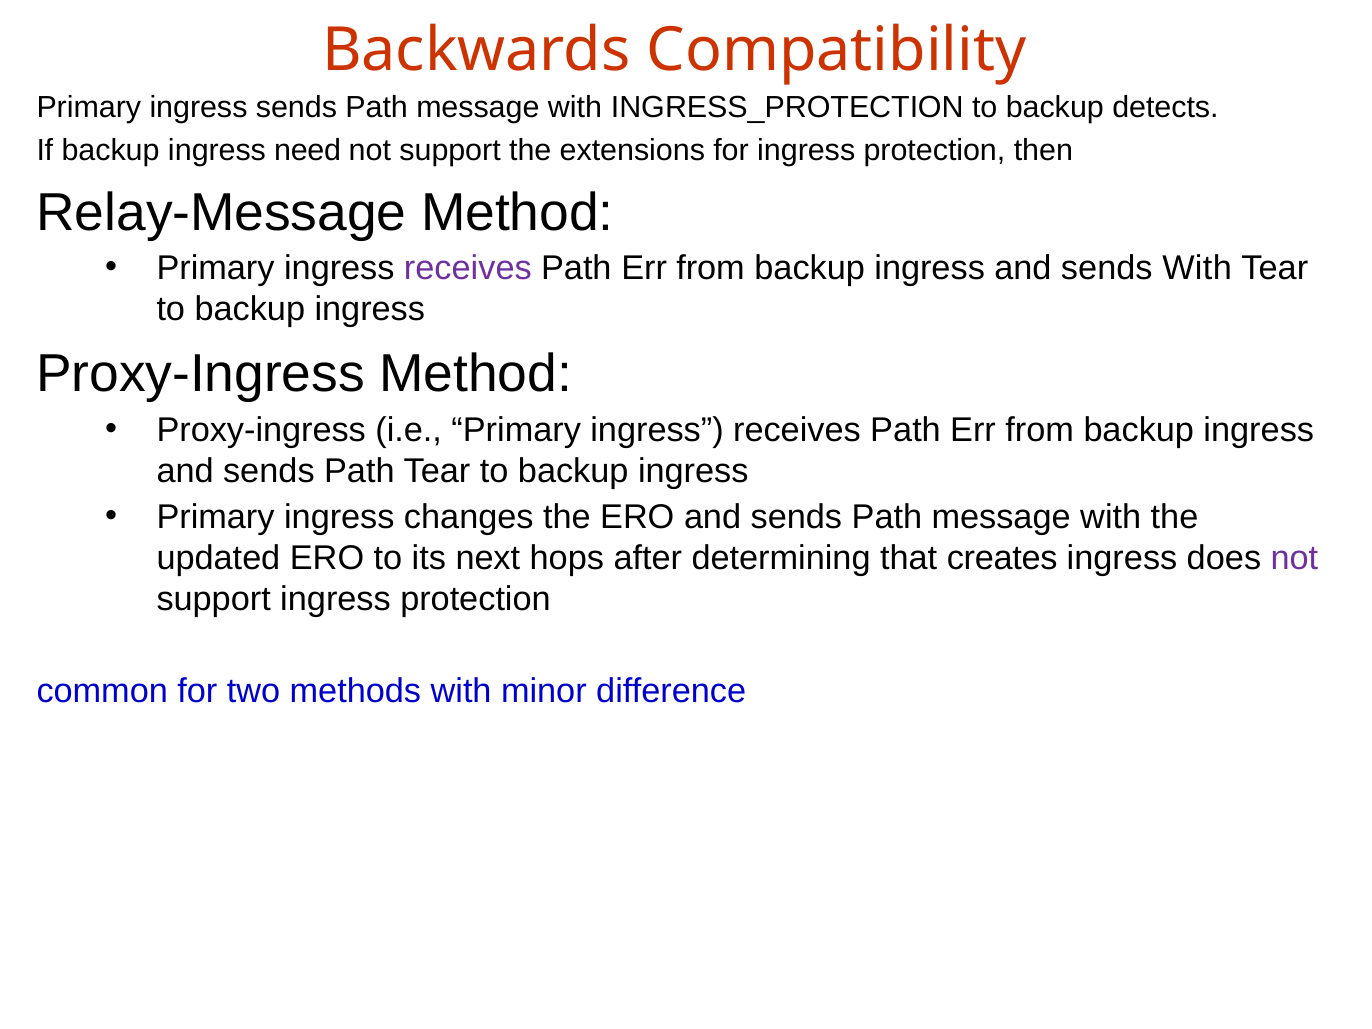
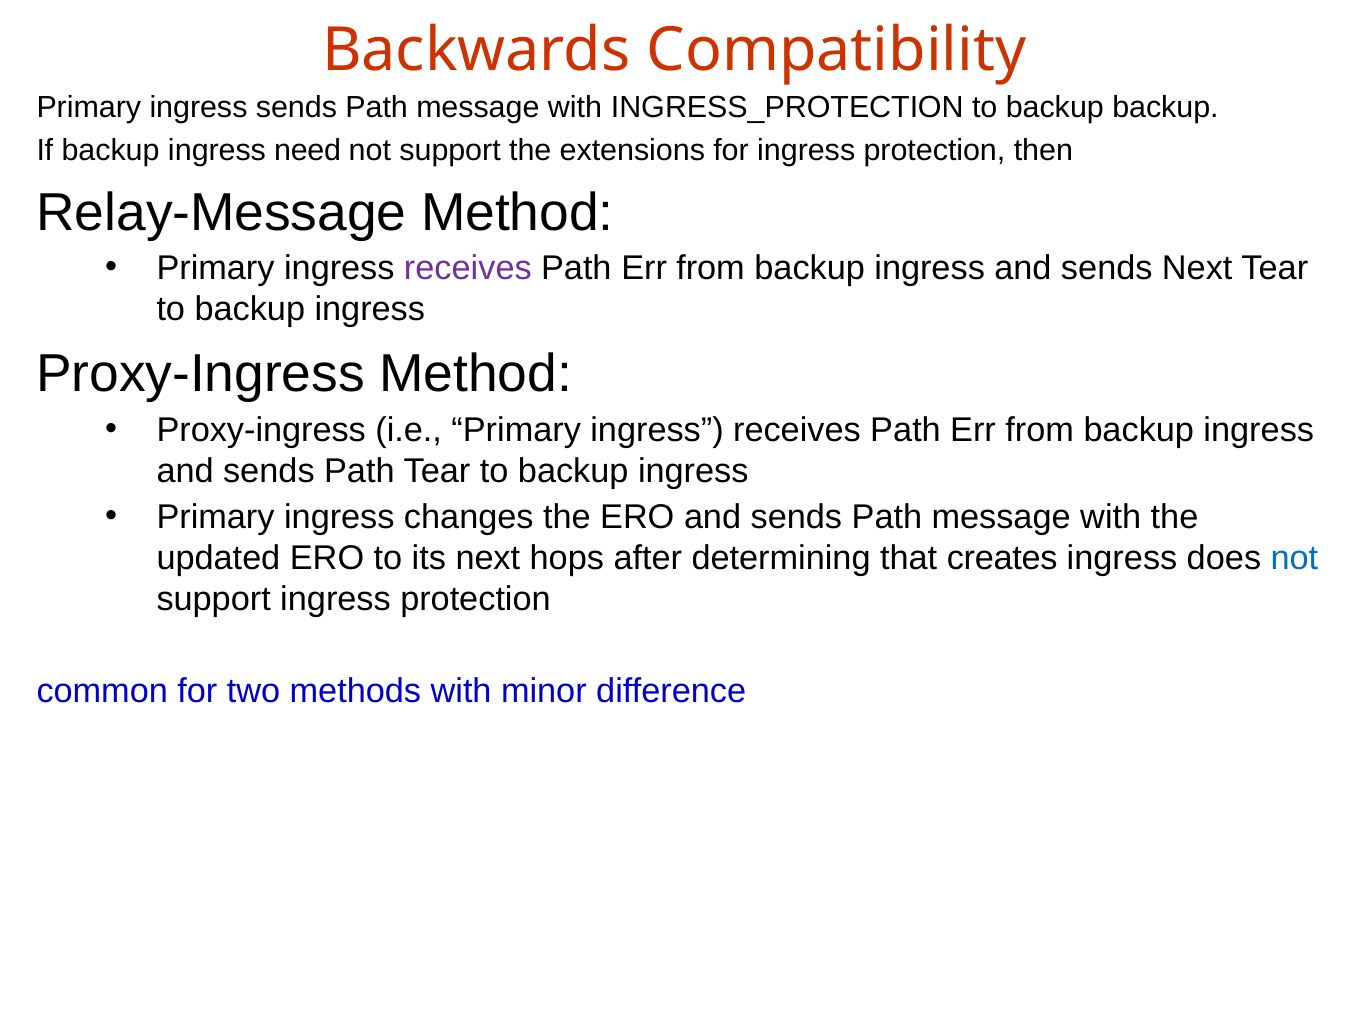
backup detects: detects -> backup (1165, 107)
sends With: With -> Next (1197, 268)
not colour: purple -> blue (1294, 558)
